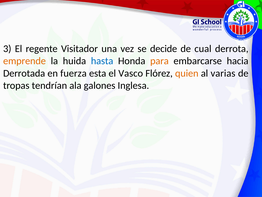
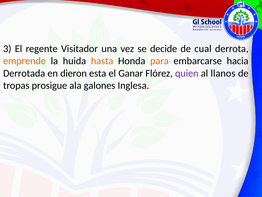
hasta colour: blue -> orange (102, 61)
fuerza: fuerza -> dieron (74, 73)
Vasco: Vasco -> Ganar (131, 73)
quien colour: orange -> purple (187, 73)
varias: varias -> llanos (223, 73)
tendrían: tendrían -> prosigue (49, 85)
